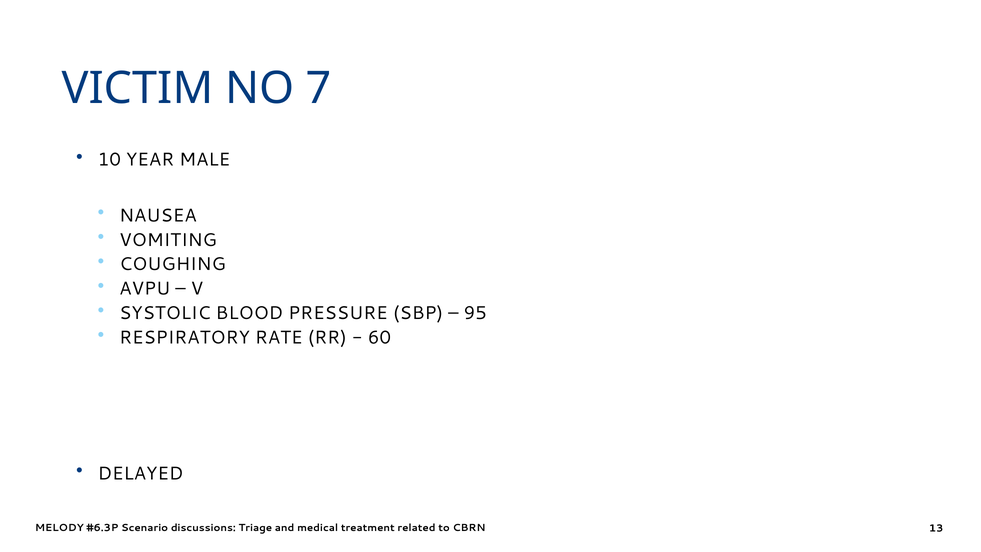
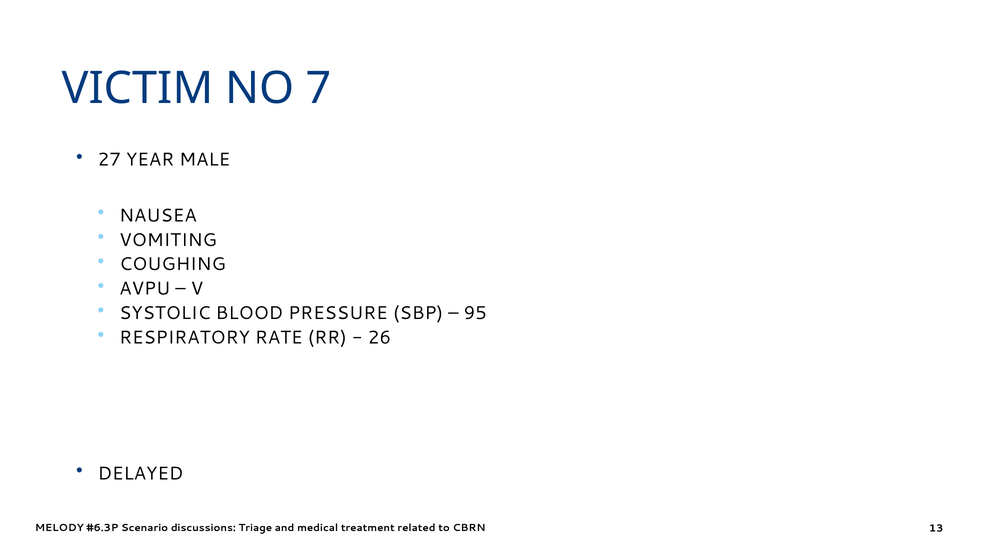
10: 10 -> 27 (109, 160)
60: 60 -> 26 (379, 338)
